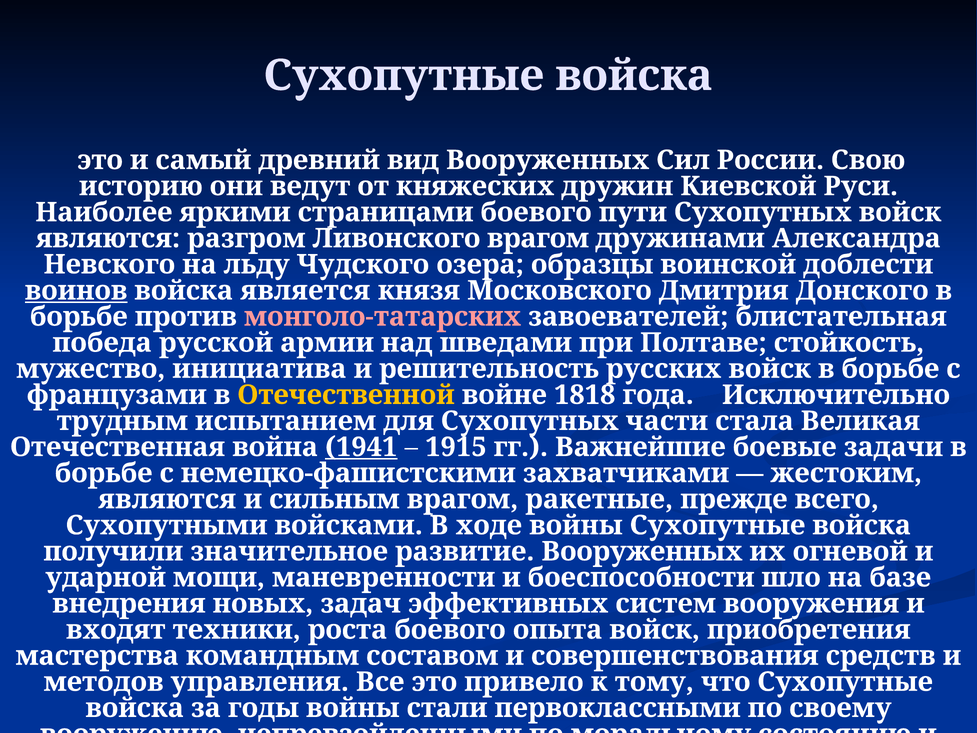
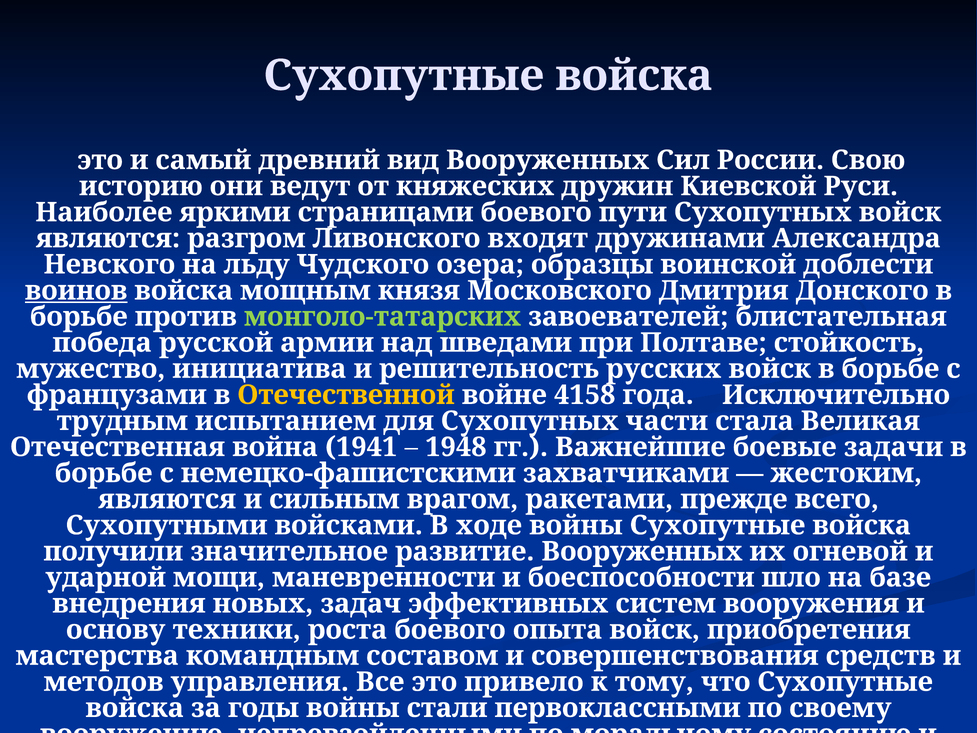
Ливонского врагом: врагом -> входят (538, 238)
является: является -> мощным (305, 290)
монголо-татарских colour: pink -> light green (383, 317)
1818: 1818 -> 4158 (585, 395)
1941 underline: present -> none (361, 447)
1915: 1915 -> 1948 (456, 447)
ракетные: ракетные -> ракетами (599, 499)
входят: входят -> основу (116, 630)
